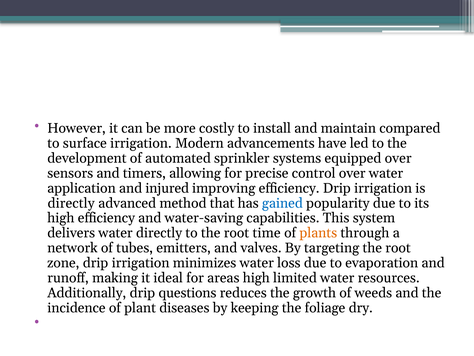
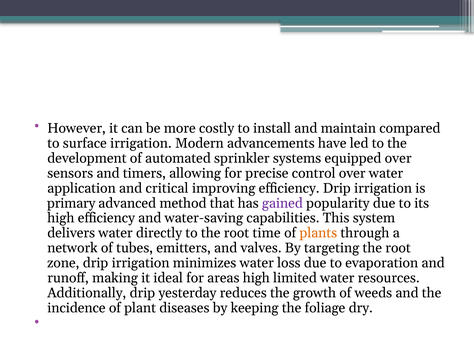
injured: injured -> critical (167, 188)
directly: directly -> primary (71, 203)
gained colour: blue -> purple (282, 203)
questions: questions -> yesterday (187, 292)
